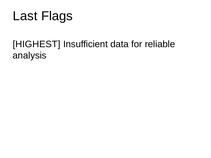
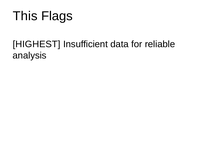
Last: Last -> This (25, 16)
